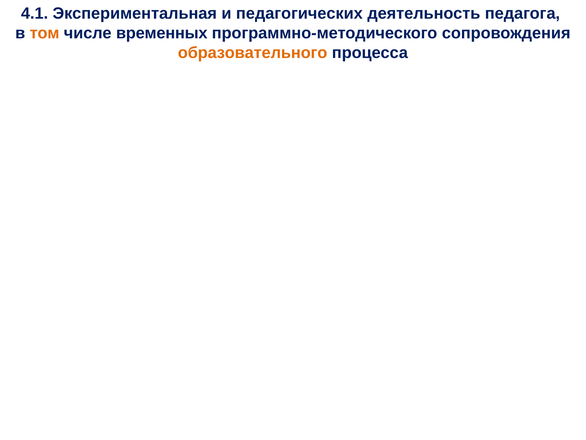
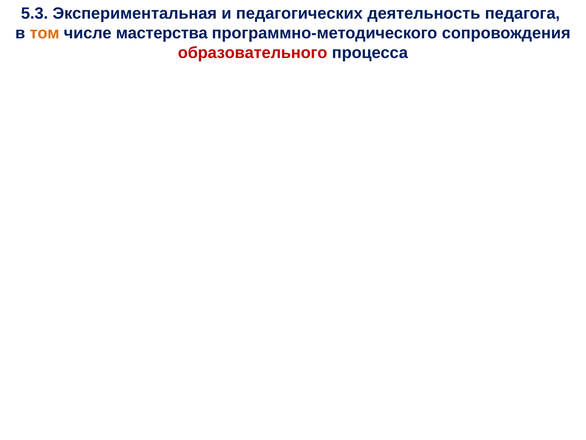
4.1: 4.1 -> 5.3 (35, 13)
временных: временных -> мастерства (162, 33)
образовательного colour: orange -> red (253, 53)
